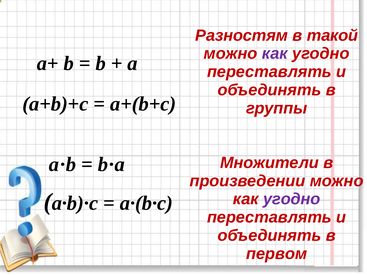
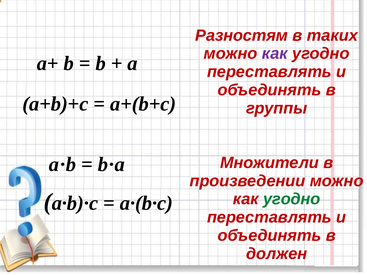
такой: такой -> таких (332, 35)
угодно colour: purple -> green (292, 199)
первом: первом -> должен (277, 254)
